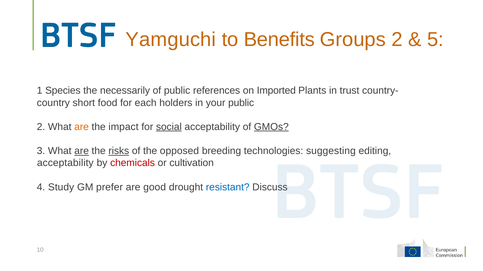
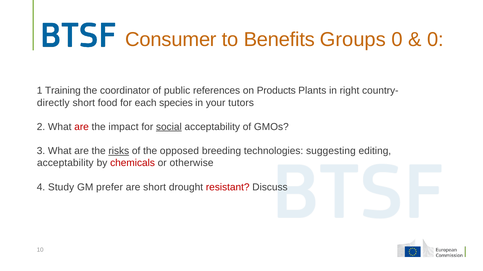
Yamguchi: Yamguchi -> Consumer (171, 40)
Groups 2: 2 -> 0 (397, 40)
5: 5 -> 0 (436, 40)
Species: Species -> Training (63, 91)
necessarily: necessarily -> coordinator (125, 91)
Imported: Imported -> Products (276, 91)
trust: trust -> right (350, 91)
country: country -> directly (53, 103)
holders: holders -> species (176, 103)
your public: public -> tutors (241, 103)
are colour: orange -> red (82, 127)
GMOs underline: present -> none (271, 127)
are underline: present -> none (82, 151)
cultivation: cultivation -> otherwise (192, 163)
are good: good -> short (155, 188)
resistant colour: blue -> red (228, 188)
